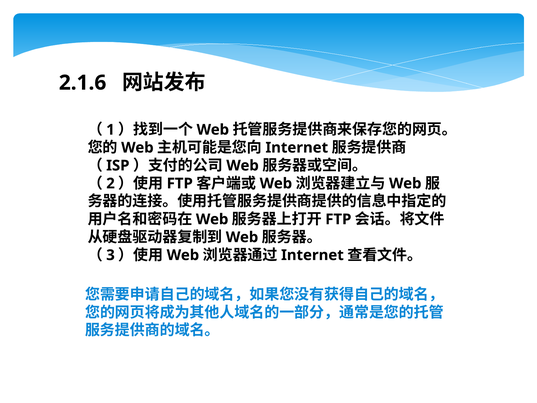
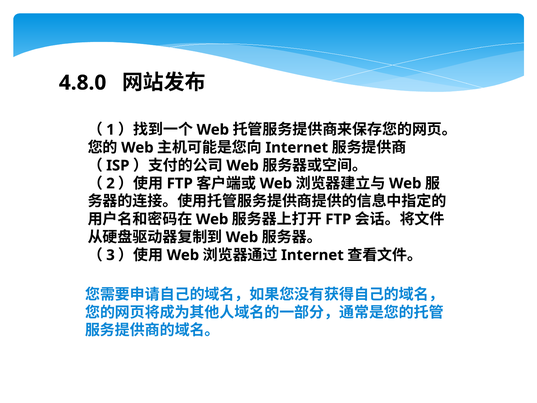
2.1.6: 2.1.6 -> 4.8.0 (83, 83)
